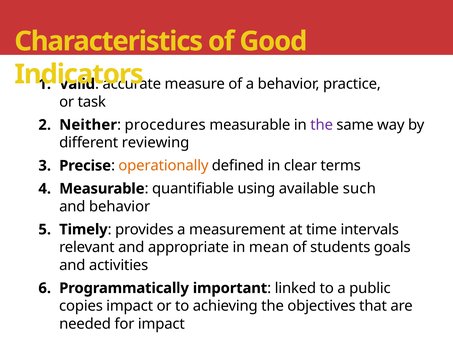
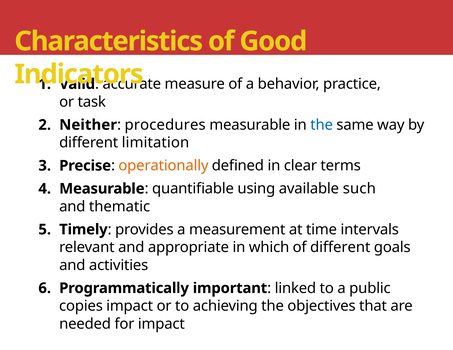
the colour: purple -> blue (322, 125)
reviewing: reviewing -> limitation (155, 143)
and behavior: behavior -> thematic (120, 207)
mean: mean -> which (269, 247)
of students: students -> different (340, 247)
